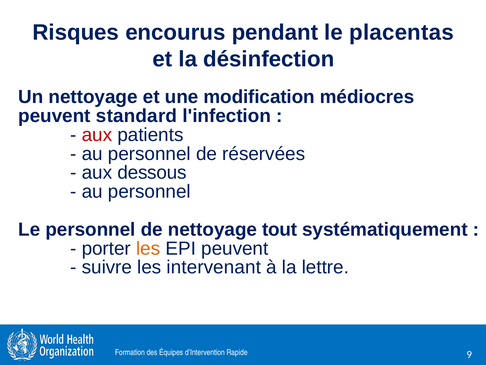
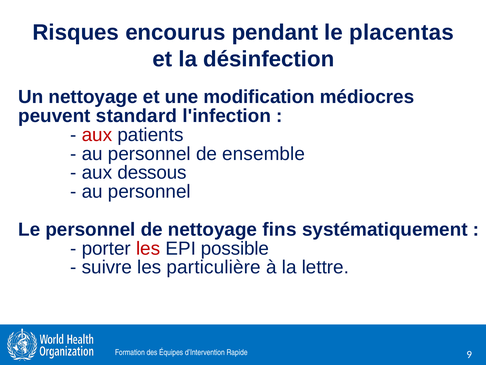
réservées: réservées -> ensemble (264, 154)
tout: tout -> fins (279, 229)
les colour: orange -> red (148, 248)
EPI peuvent: peuvent -> possible (235, 248)
intervenant: intervenant -> particulière (214, 267)
